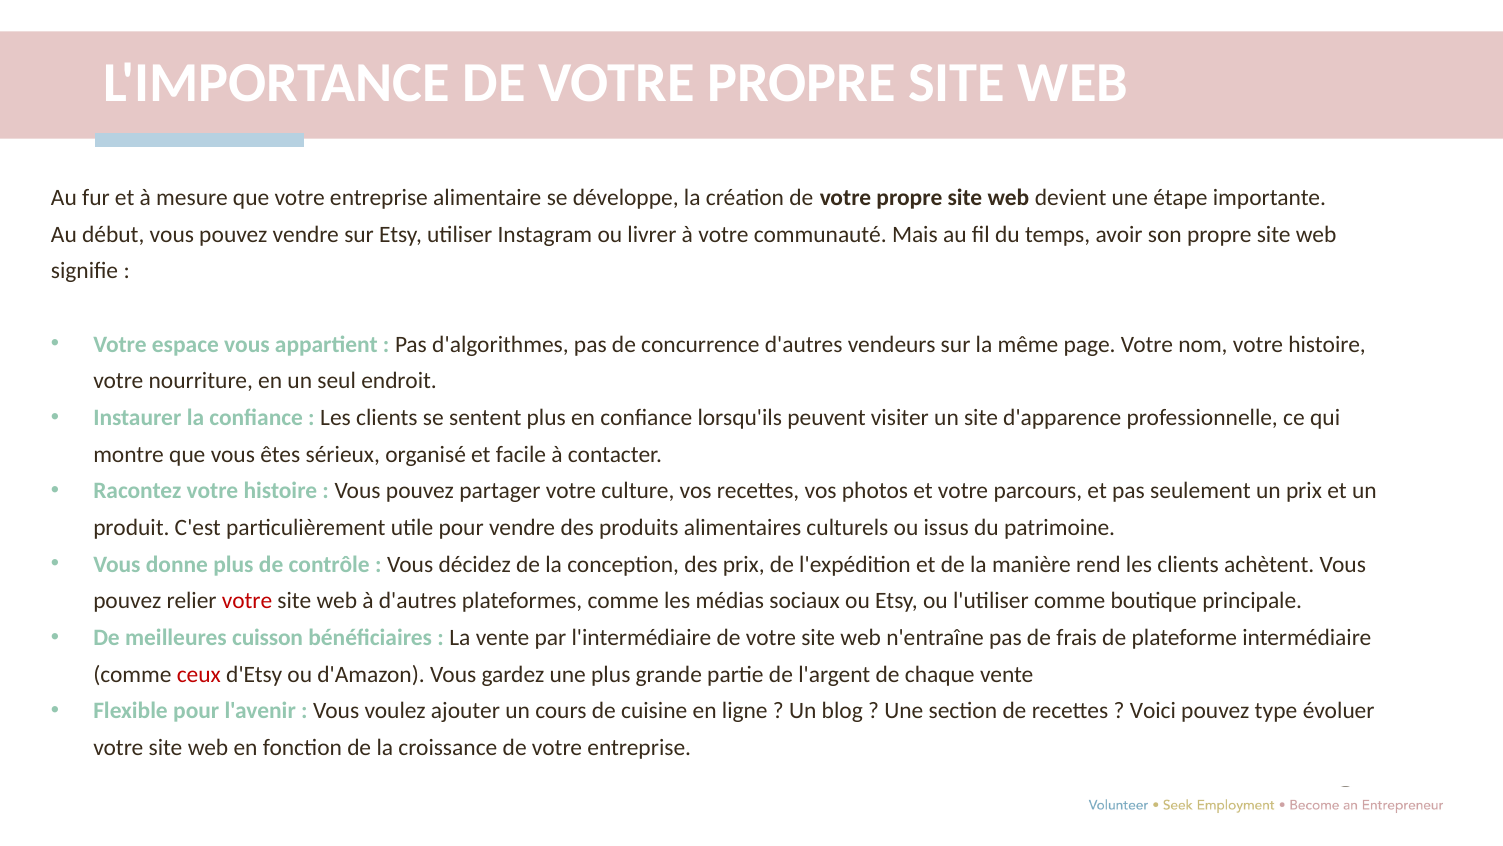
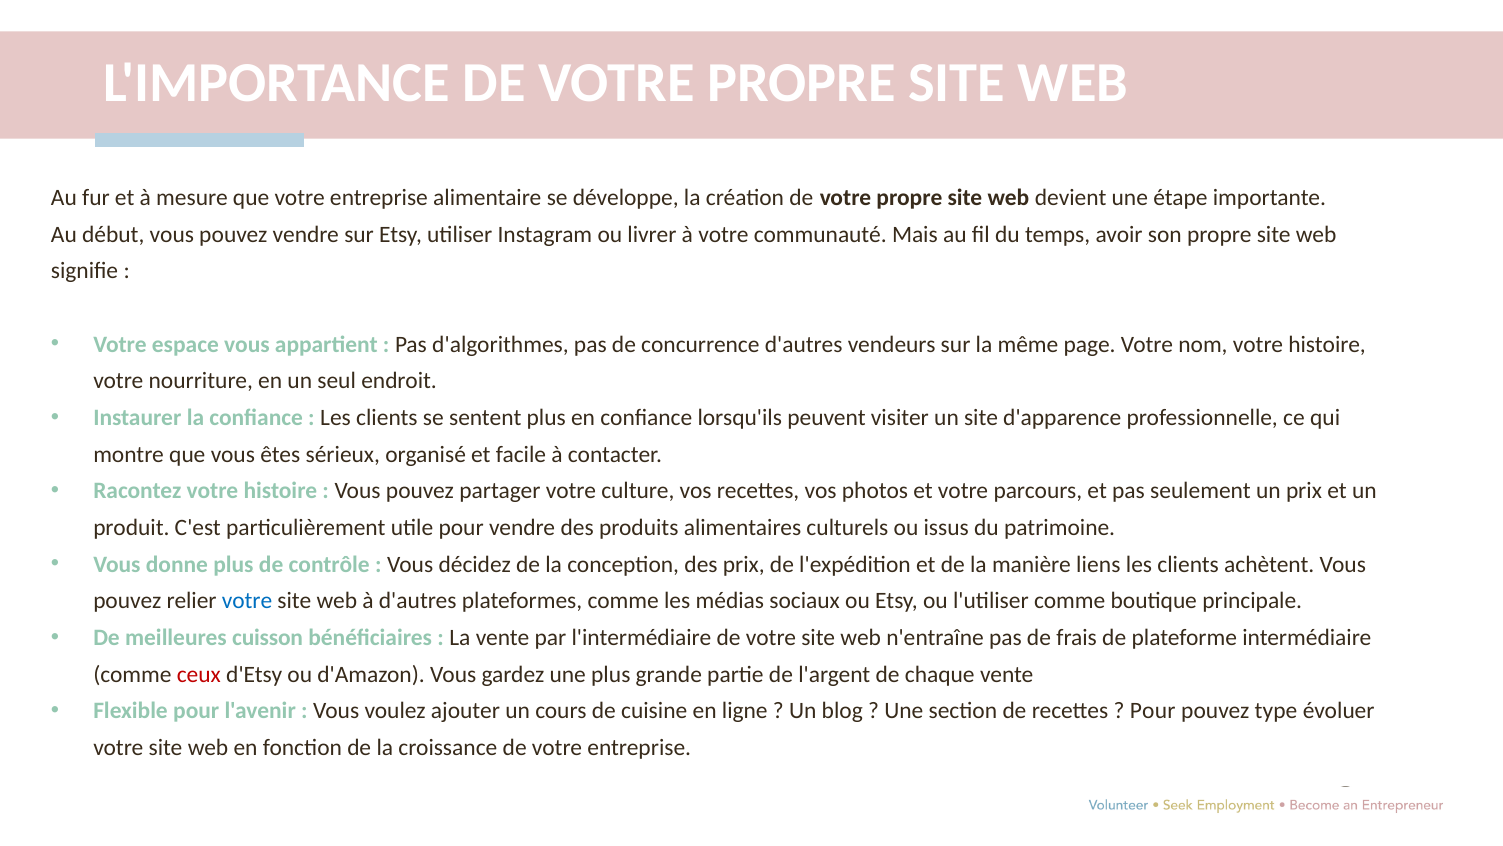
rend: rend -> liens (1098, 564)
votre colour: red -> blue (247, 601)
Voici: Voici -> Pour (1153, 711)
